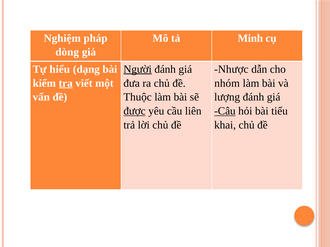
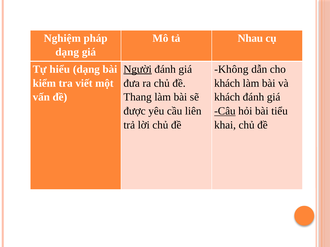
Minh: Minh -> Nhau (250, 38)
dòng: dòng -> dạng (67, 52)
Nhược: Nhược -> Không (231, 69)
tra underline: present -> none (66, 83)
nhóm: nhóm -> khách (227, 83)
Thuộc: Thuộc -> Thang (138, 97)
lượng: lượng -> khách (227, 97)
được underline: present -> none (135, 111)
